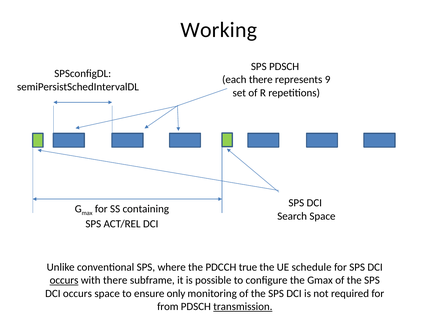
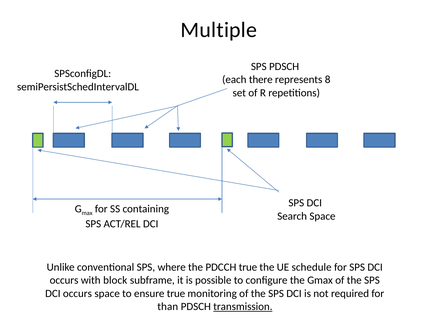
Working: Working -> Multiple (219, 30)
9: 9 -> 8 (328, 80)
occurs underline: present -> none (64, 280)
with there: there -> block (115, 280)
ensure only: only -> true (176, 293)
from: from -> than (168, 306)
